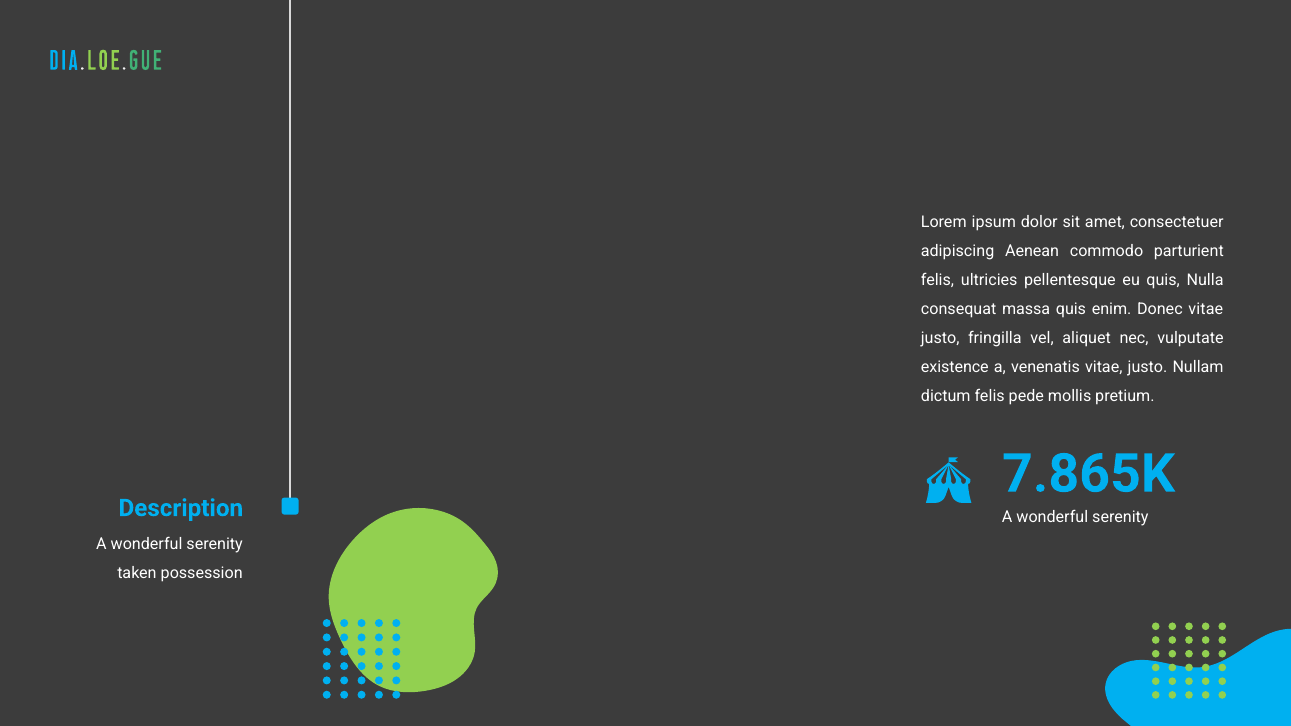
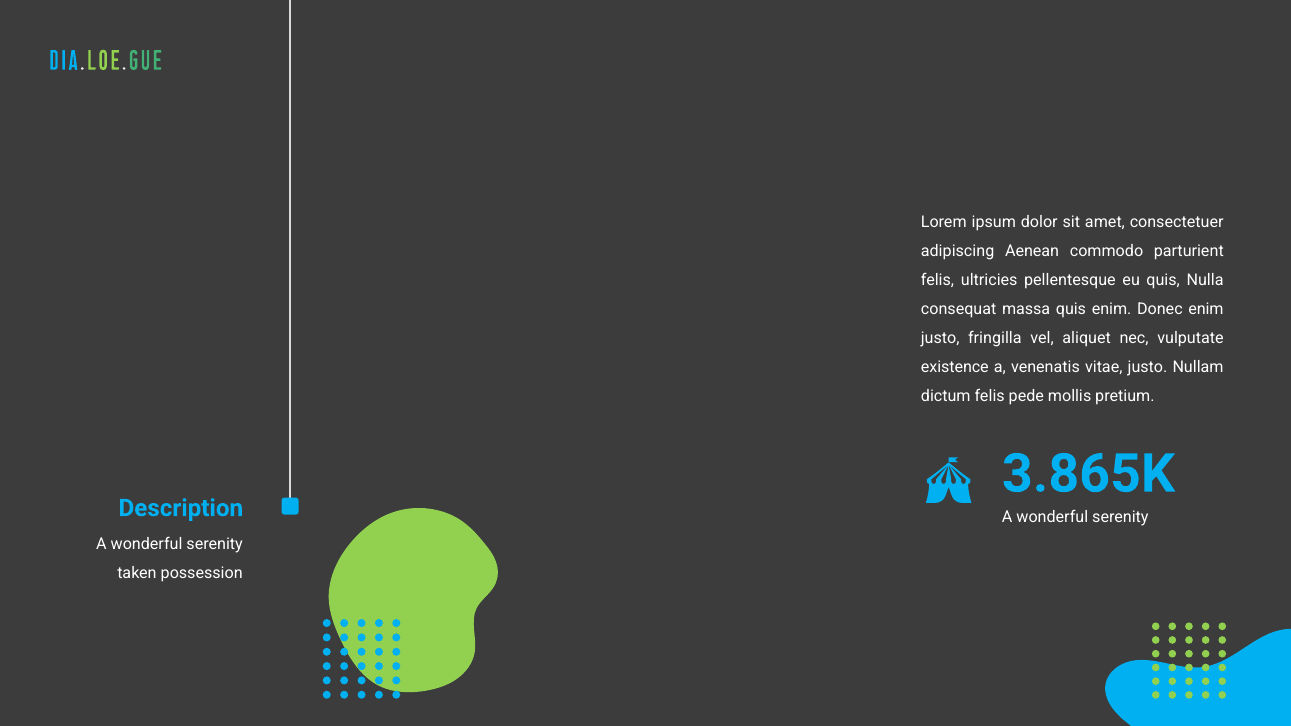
Donec vitae: vitae -> enim (1206, 309)
7.865K: 7.865K -> 3.865K (1089, 474)
